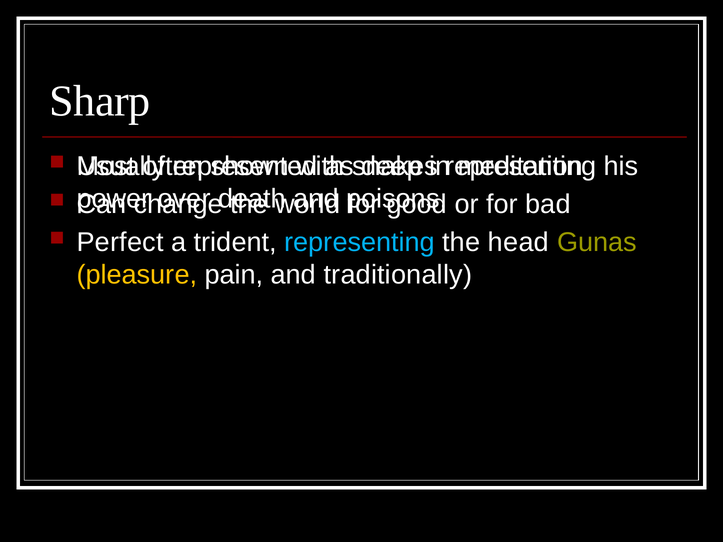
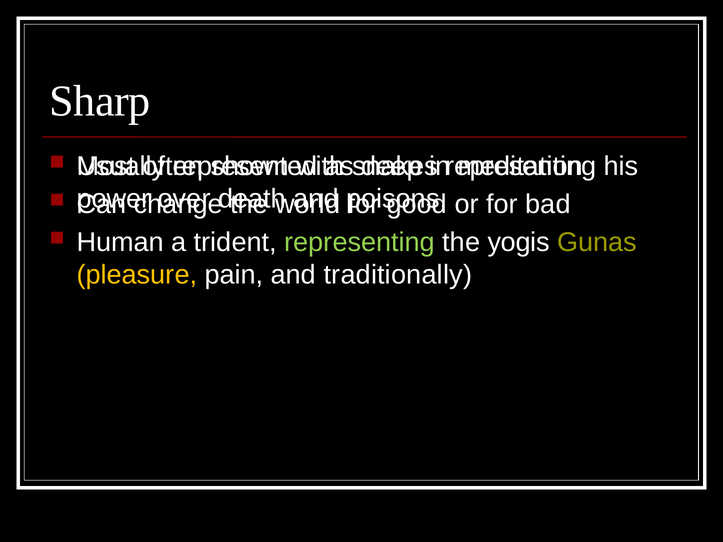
Perfect: Perfect -> Human (120, 242)
representing colour: light blue -> light green (360, 242)
head: head -> yogis (519, 242)
